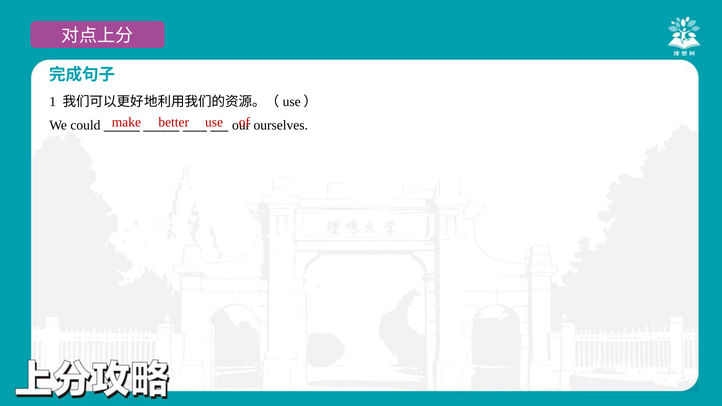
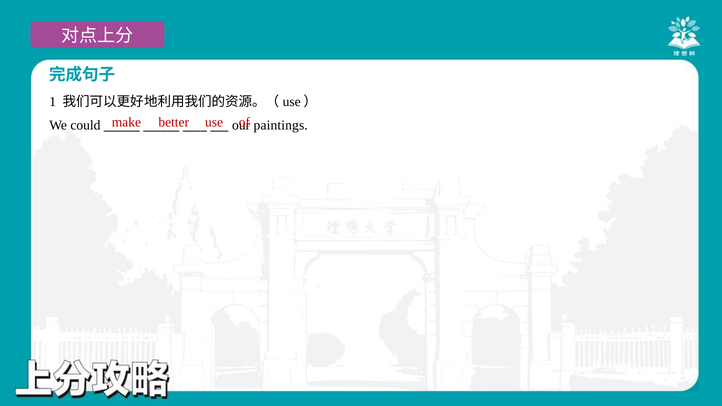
ourselves: ourselves -> paintings (281, 125)
